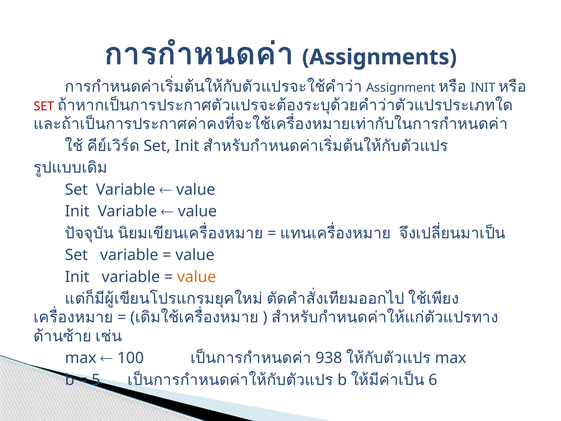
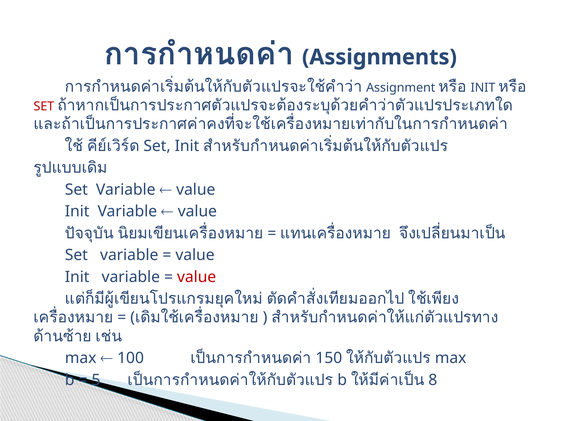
value colour: orange -> red (197, 277)
938: 938 -> 150 (329, 358)
6: 6 -> 8 (433, 380)
